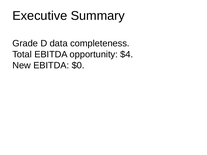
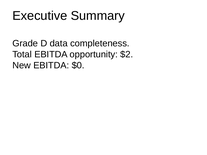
$4: $4 -> $2 (127, 54)
